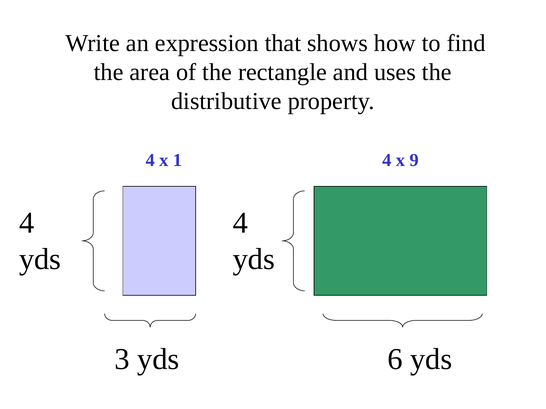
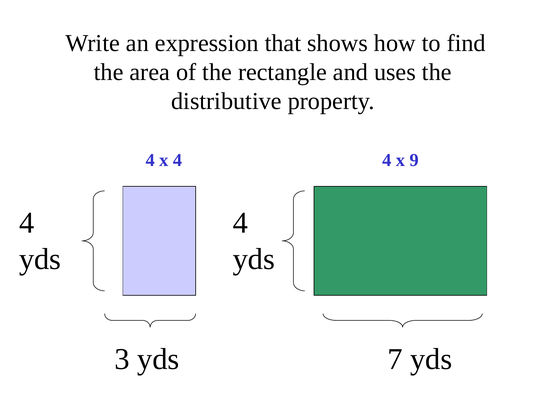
x 1: 1 -> 4 (177, 160)
6: 6 -> 7 (395, 360)
